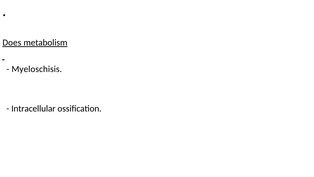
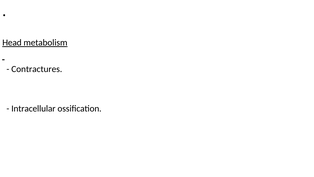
Does: Does -> Head (12, 43)
Myeloschisis: Myeloschisis -> Contractures (37, 69)
